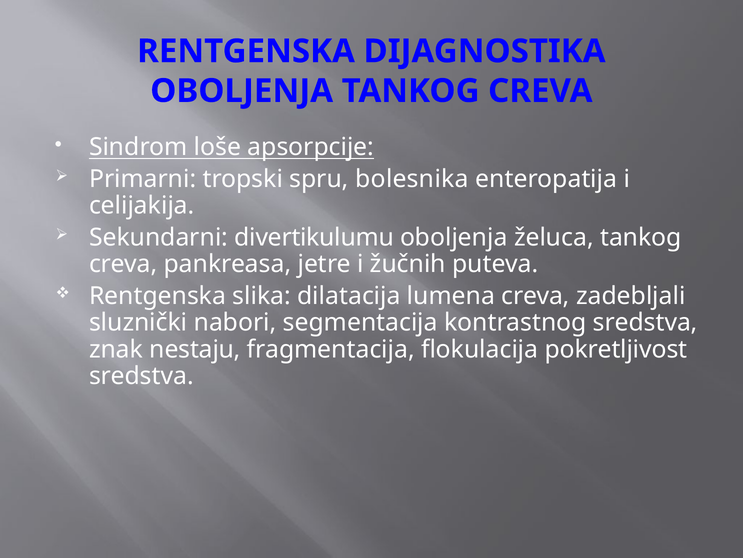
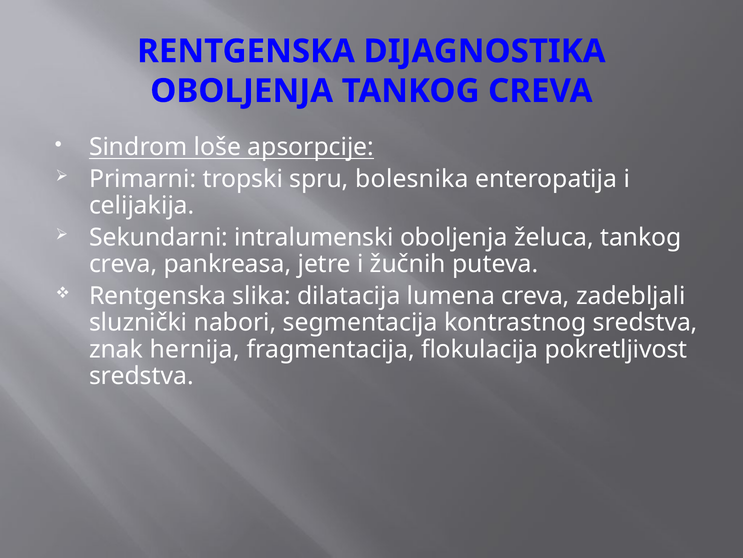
divertikulumu: divertikulumu -> intralumenski (314, 237)
nestaju: nestaju -> hernija (195, 349)
